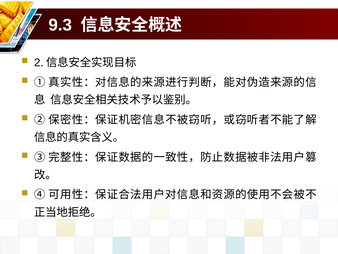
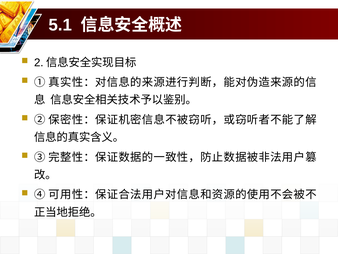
9.3: 9.3 -> 5.1 (60, 25)
